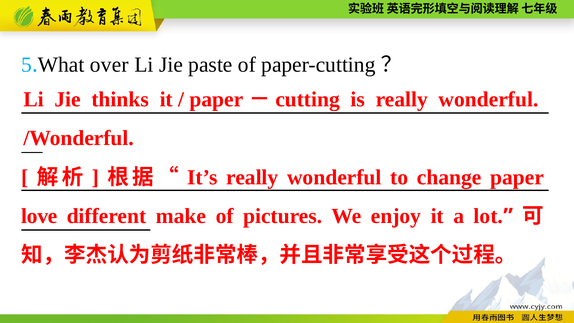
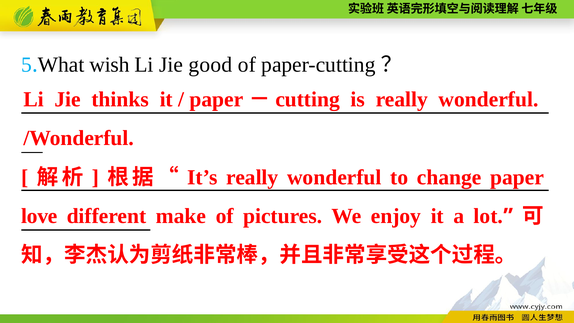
over: over -> wish (110, 65)
paste: paste -> good (210, 65)
